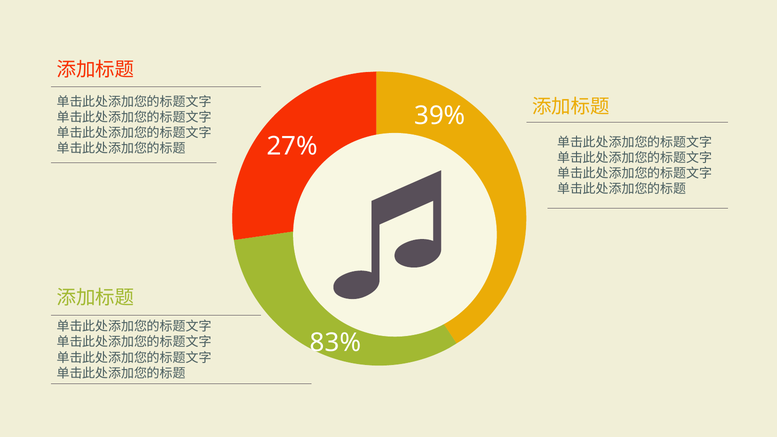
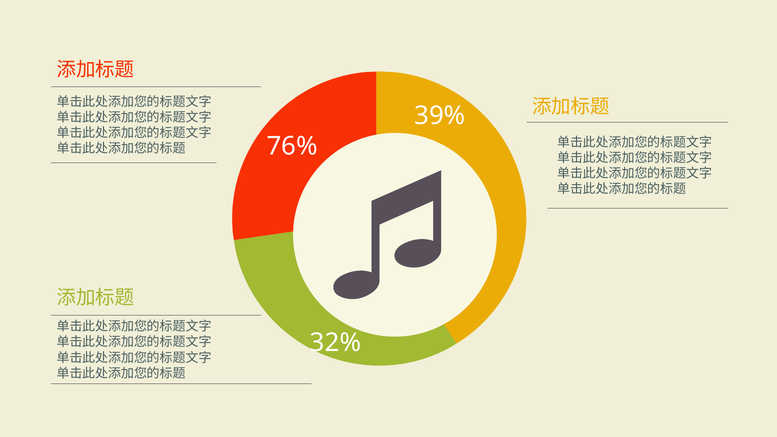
27%: 27% -> 76% (292, 146)
83%: 83% -> 32% (336, 343)
